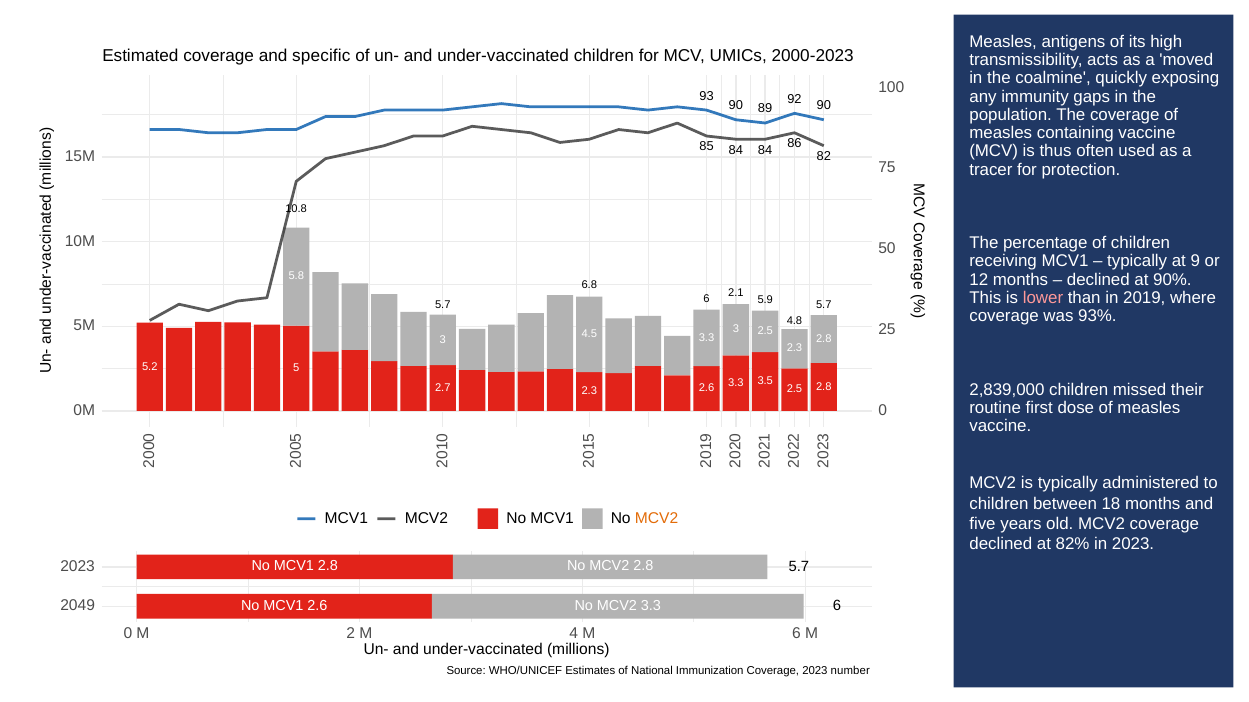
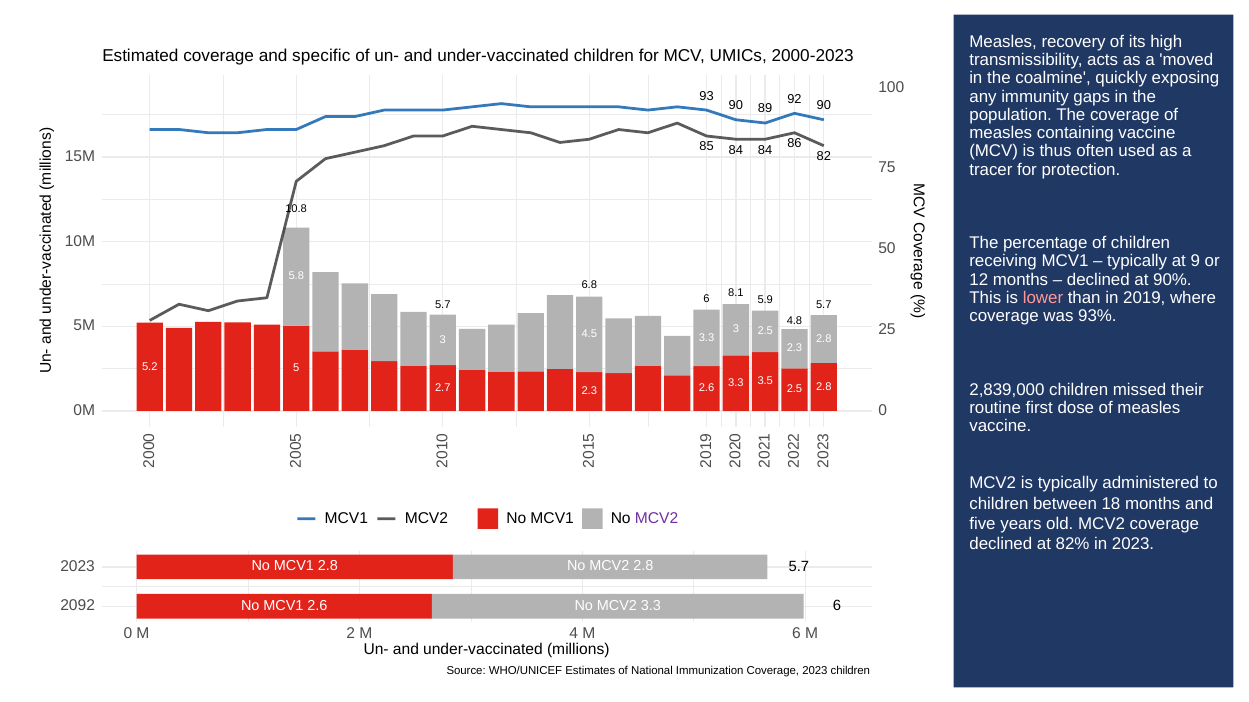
antigens: antigens -> recovery (1074, 42)
2.1: 2.1 -> 8.1 (736, 293)
MCV2 colour: orange -> purple (657, 518)
2049: 2049 -> 2092 (78, 606)
2023 number: number -> children (850, 671)
